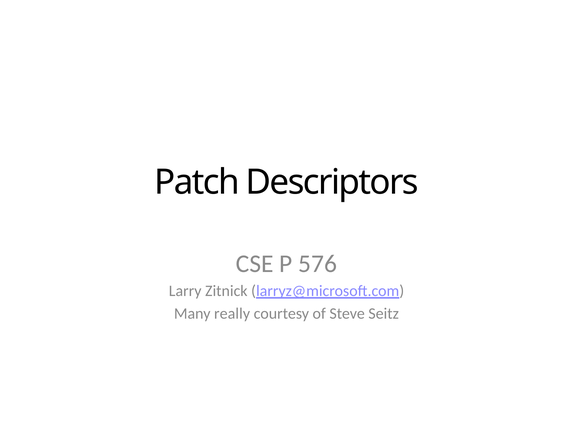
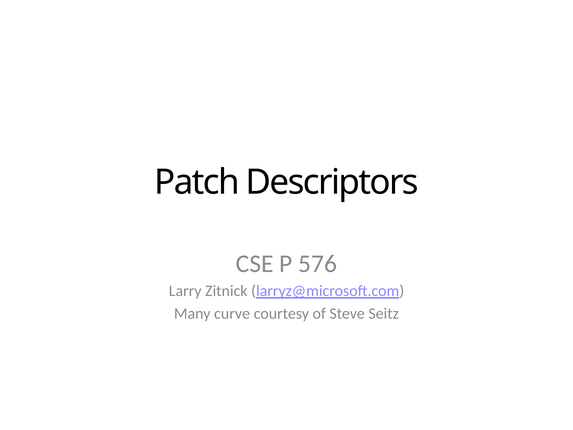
really: really -> curve (232, 313)
